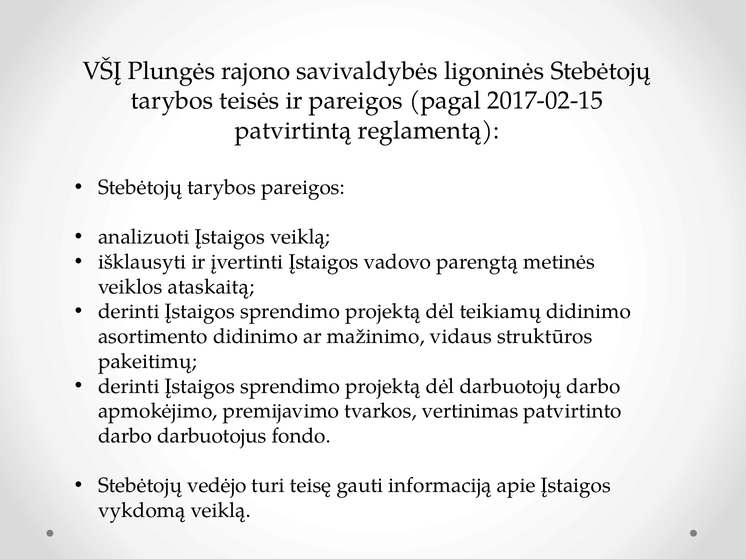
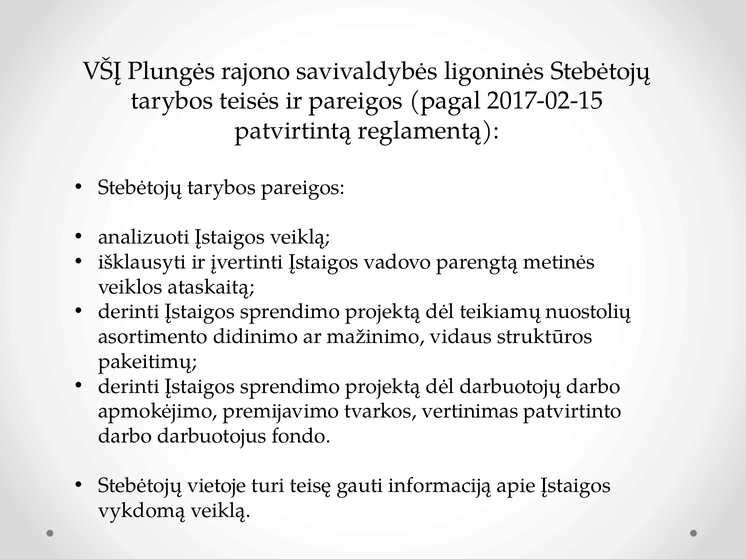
teikiamų didinimo: didinimo -> nuostolių (589, 312)
vedėjo: vedėjo -> vietoje (217, 486)
